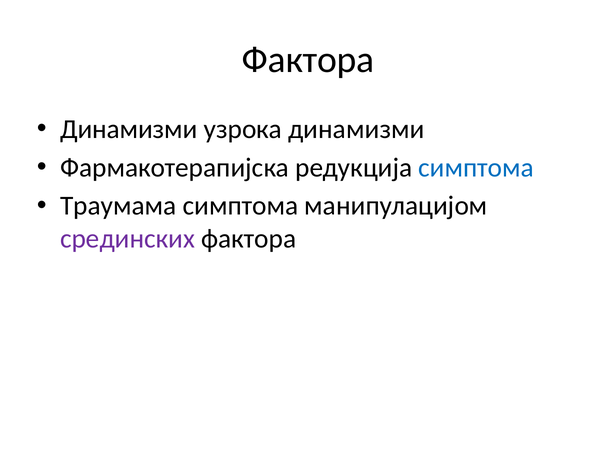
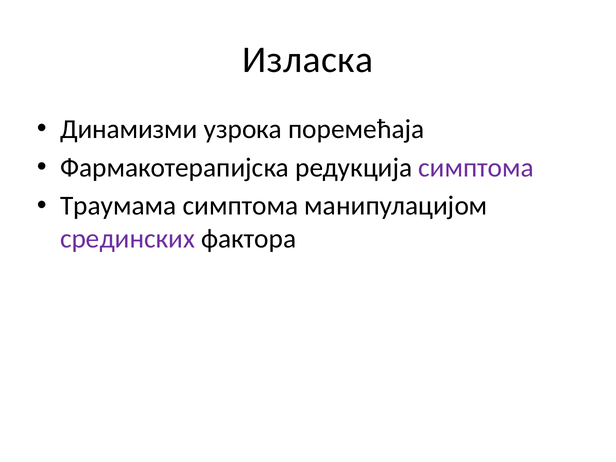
Фактора: Фактора -> Изласка (308, 60)
узрока динамизми: динамизми -> поремећаја (356, 129)
симптома colour: blue -> purple (476, 168)
